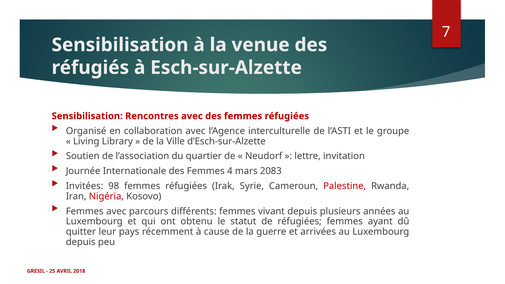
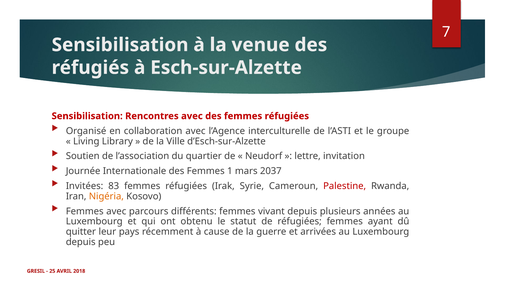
4: 4 -> 1 (230, 171)
2083: 2083 -> 2037 (271, 171)
98: 98 -> 83 (114, 186)
Nigéria colour: red -> orange (106, 196)
